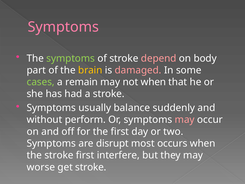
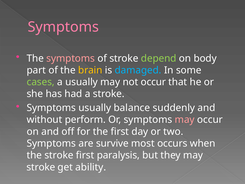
symptoms colour: light green -> pink (71, 58)
depend colour: pink -> light green (159, 58)
damaged colour: pink -> light blue (138, 70)
a remain: remain -> usually (82, 82)
not when: when -> occur (153, 82)
disrupt: disrupt -> survive (112, 143)
interfere: interfere -> paralysis (118, 155)
worse: worse -> stroke (41, 167)
get stroke: stroke -> ability (91, 167)
